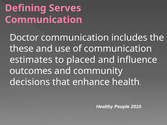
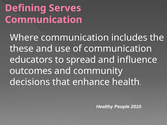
Doctor: Doctor -> Where (24, 38)
estimates: estimates -> educators (31, 60)
placed: placed -> spread (81, 60)
